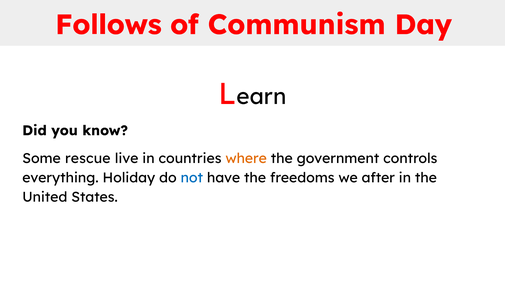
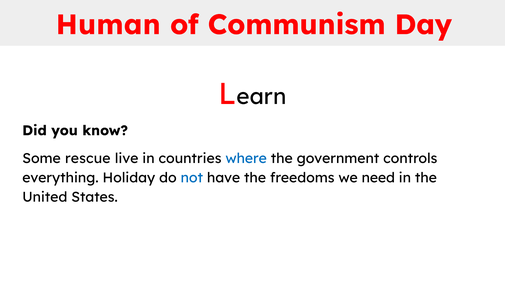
Follows: Follows -> Human (108, 25)
where colour: orange -> blue (246, 158)
after: after -> need (378, 178)
